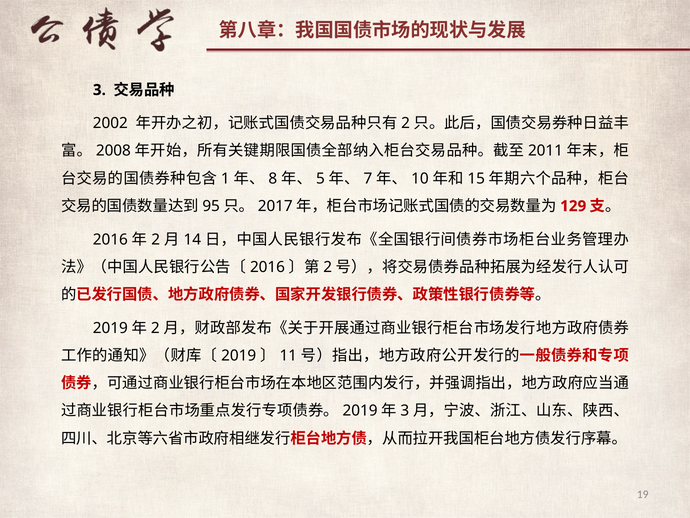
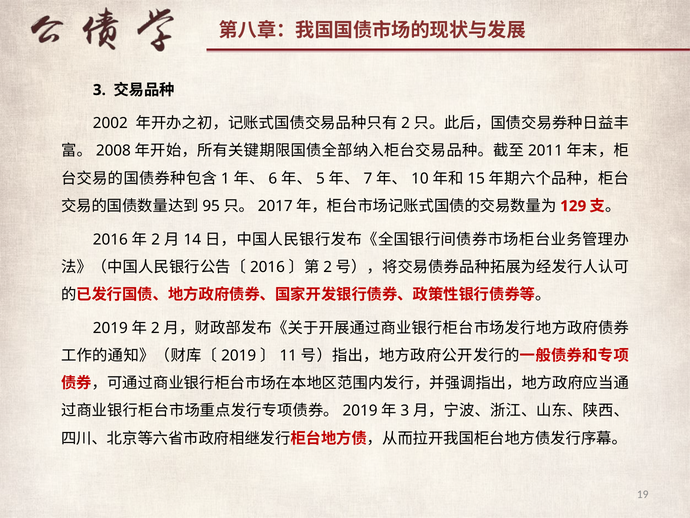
8: 8 -> 6 (273, 178)
